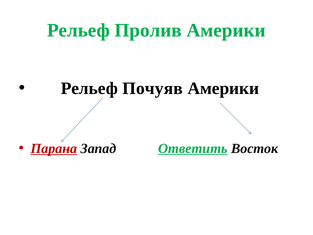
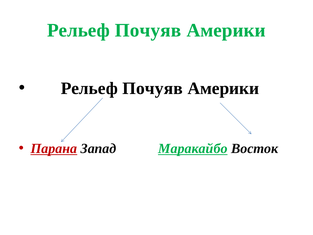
Пролив: Пролив -> Почуяв (148, 30)
Ответить: Ответить -> Маракайбо (193, 148)
